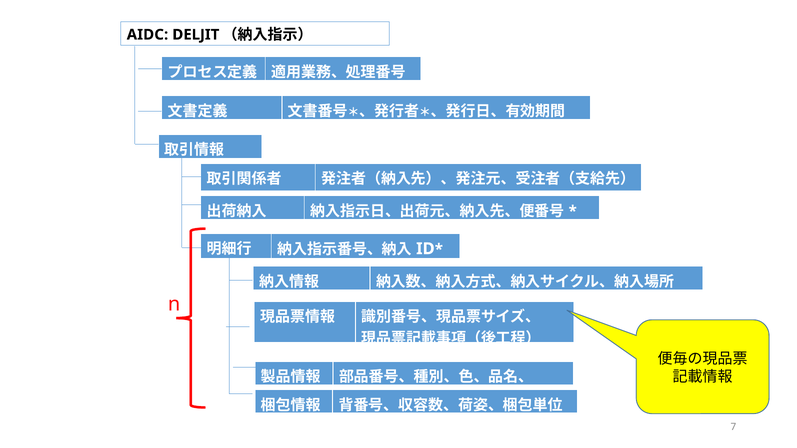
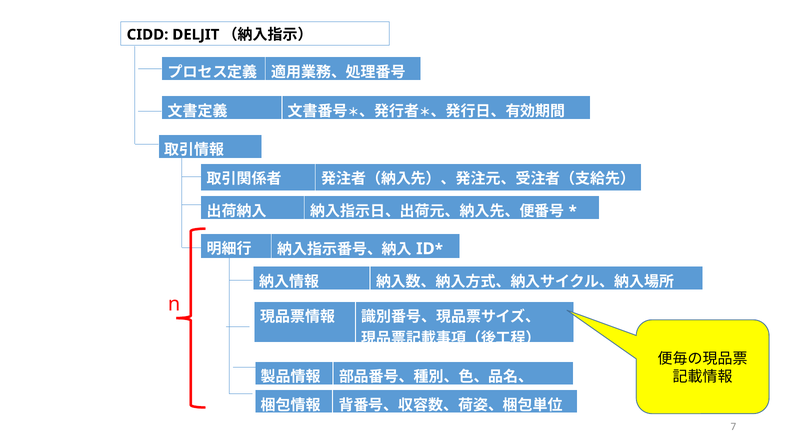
AIDC: AIDC -> CIDD (148, 35)
